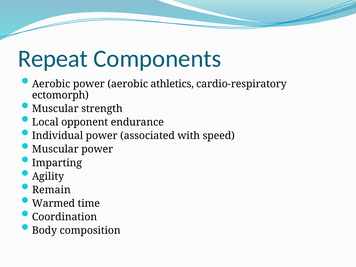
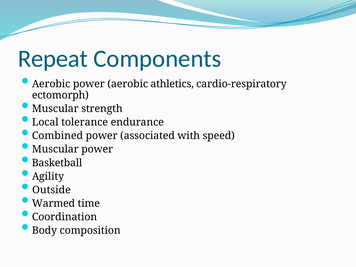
opponent: opponent -> tolerance (85, 122)
Individual: Individual -> Combined (57, 136)
Imparting: Imparting -> Basketball (57, 163)
Remain: Remain -> Outside (51, 190)
